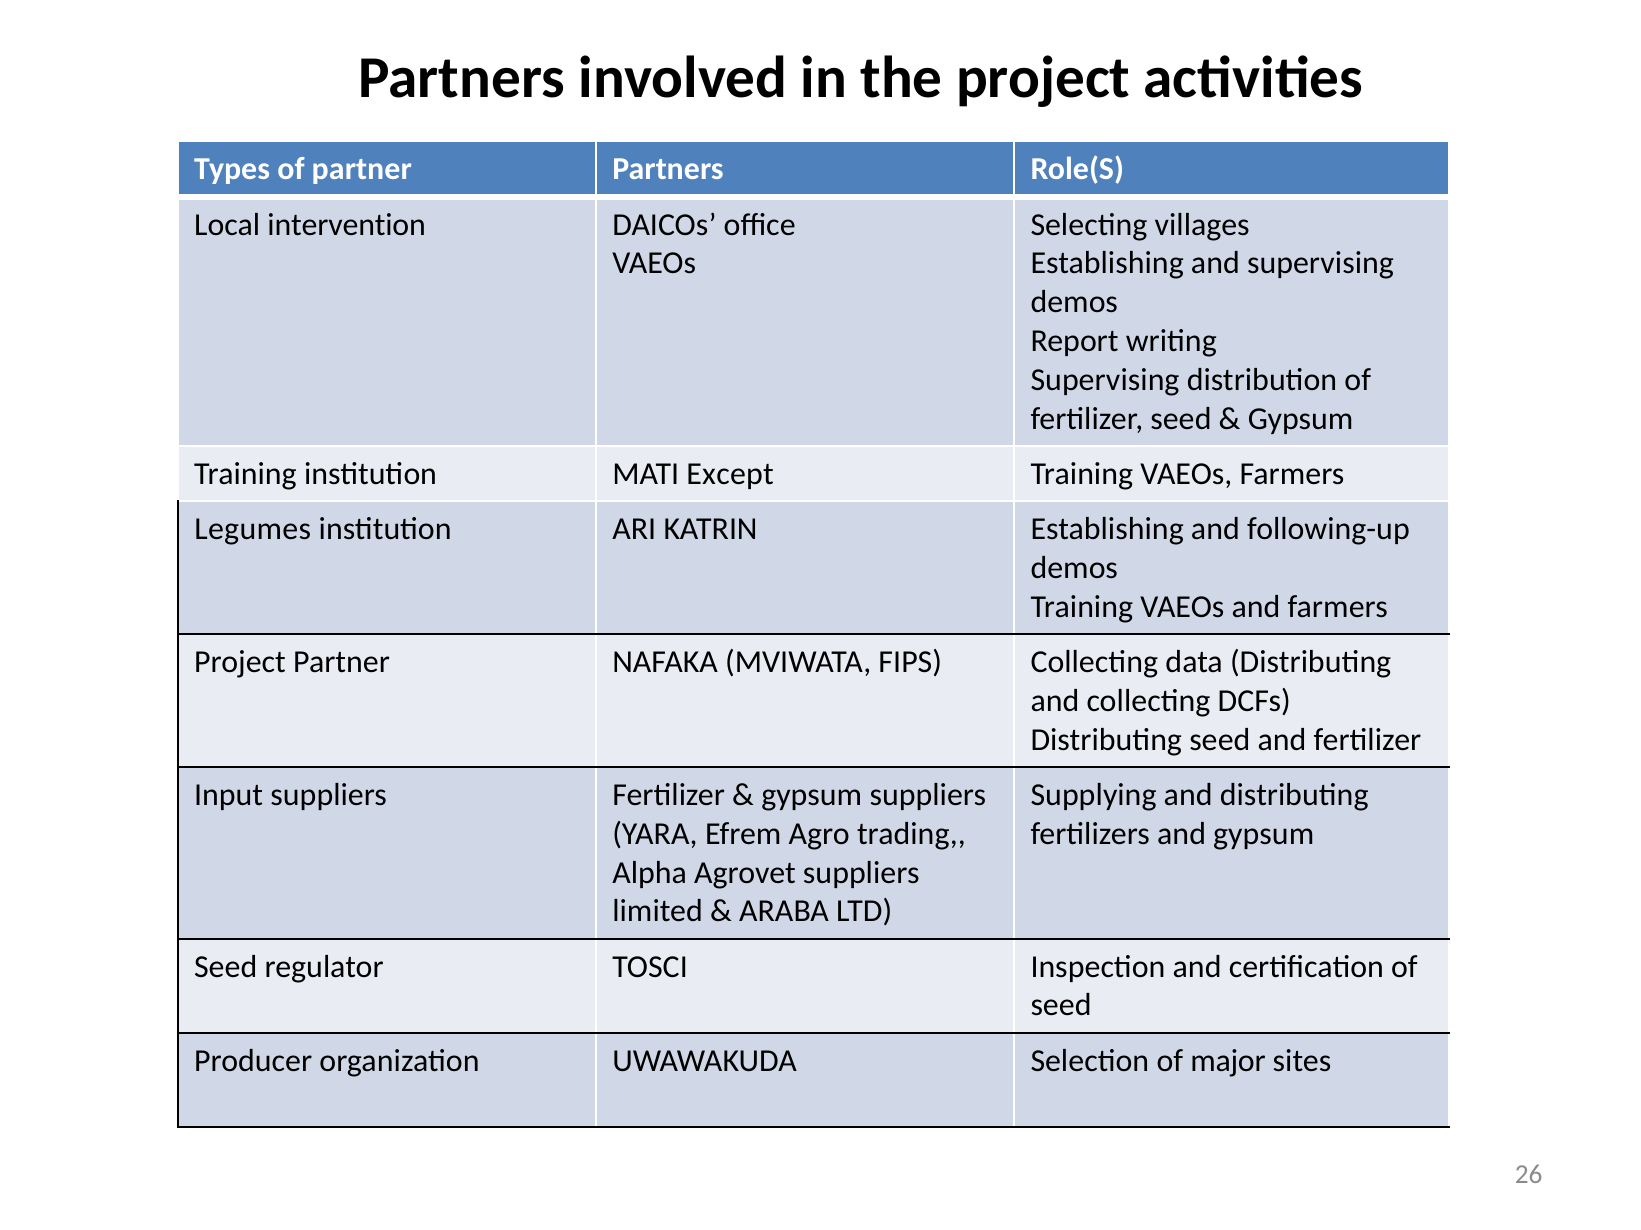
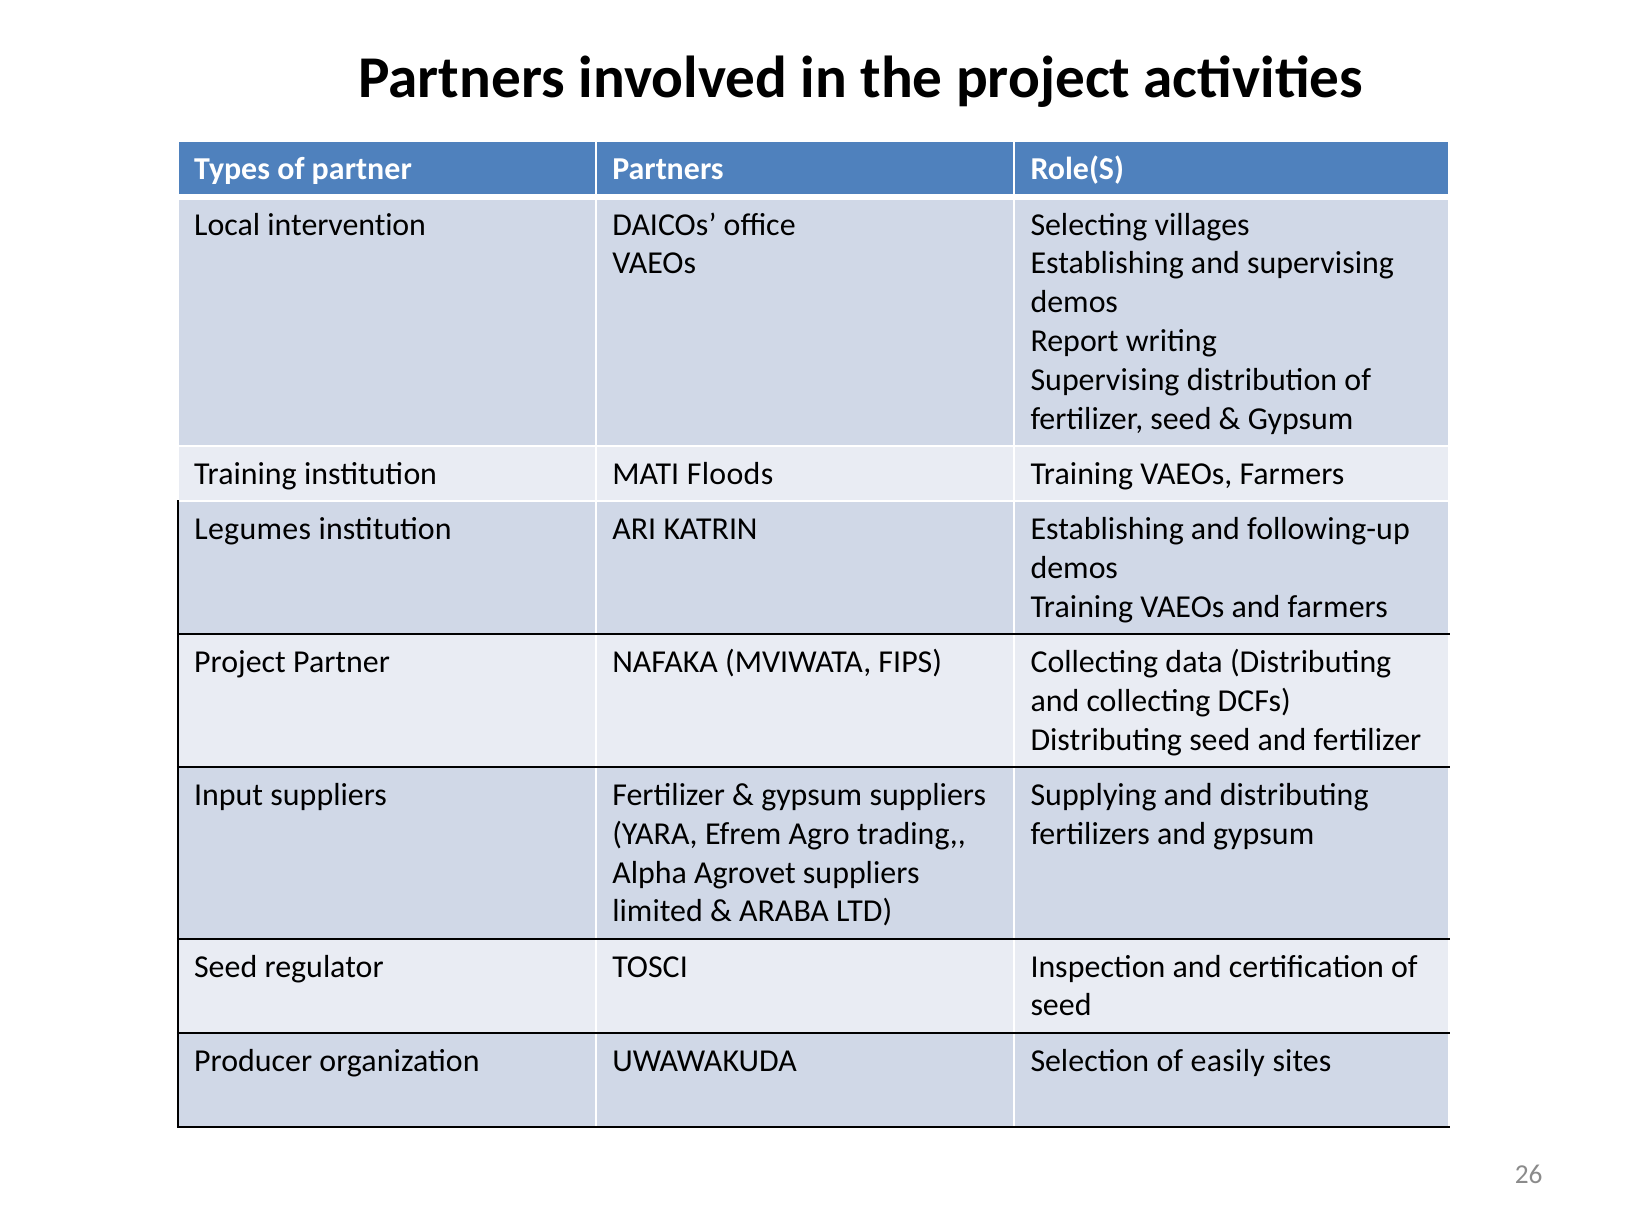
Except: Except -> Floods (730, 474)
major: major -> easily (1228, 1061)
